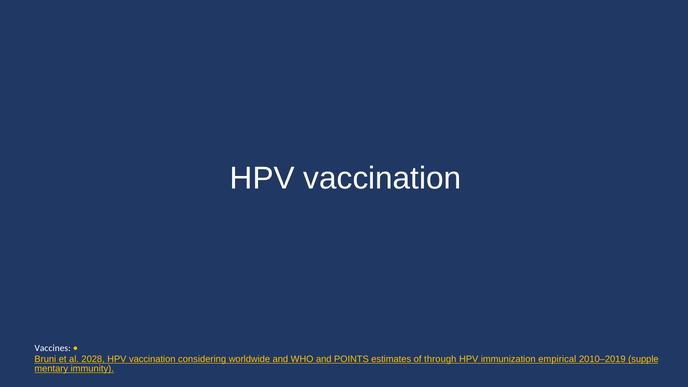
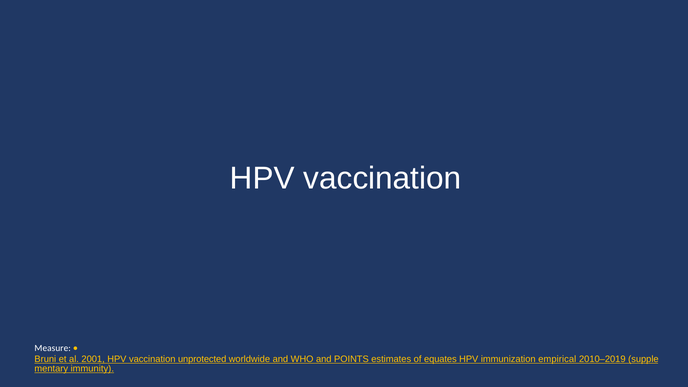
Vaccines: Vaccines -> Measure (53, 348)
2028: 2028 -> 2001 (93, 359)
considering: considering -> unprotected (202, 359)
through: through -> equates (440, 359)
